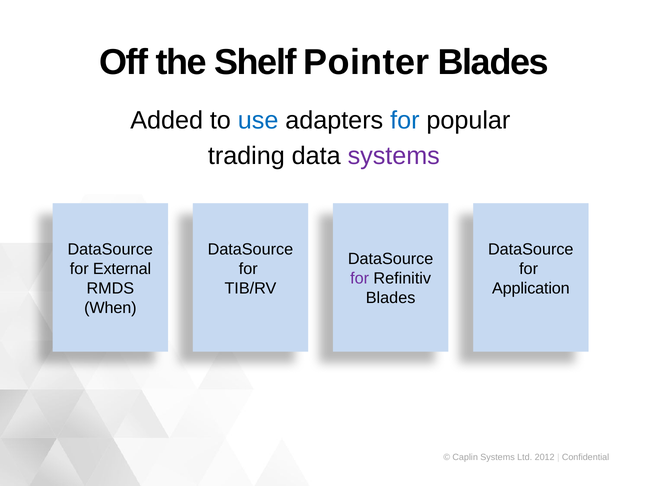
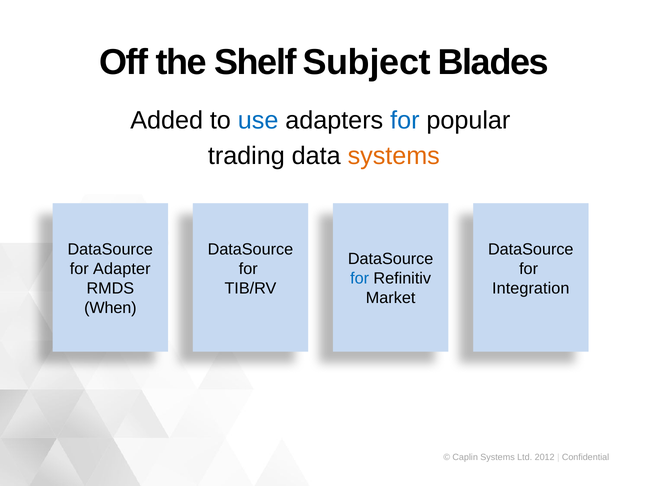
Pointer: Pointer -> Subject (367, 62)
systems colour: purple -> orange (394, 156)
External: External -> Adapter (122, 269)
for colour: purple -> blue (360, 279)
Application: Application -> Integration (531, 288)
Blades: Blades -> Market (391, 298)
